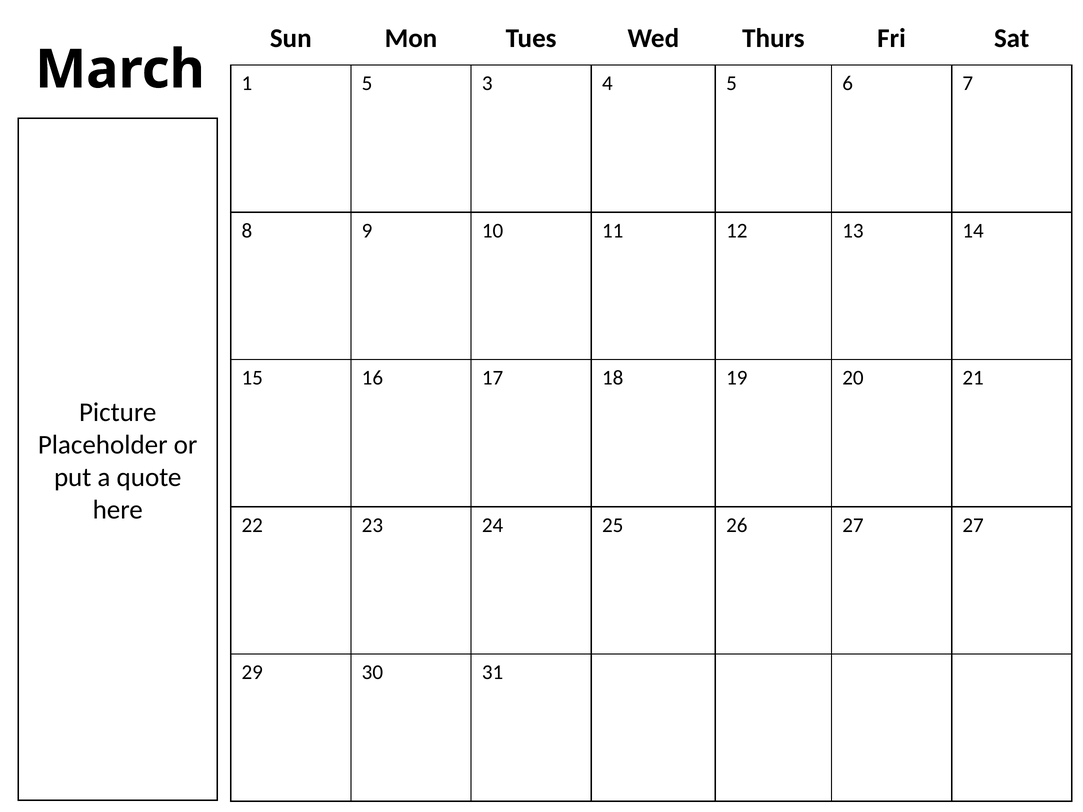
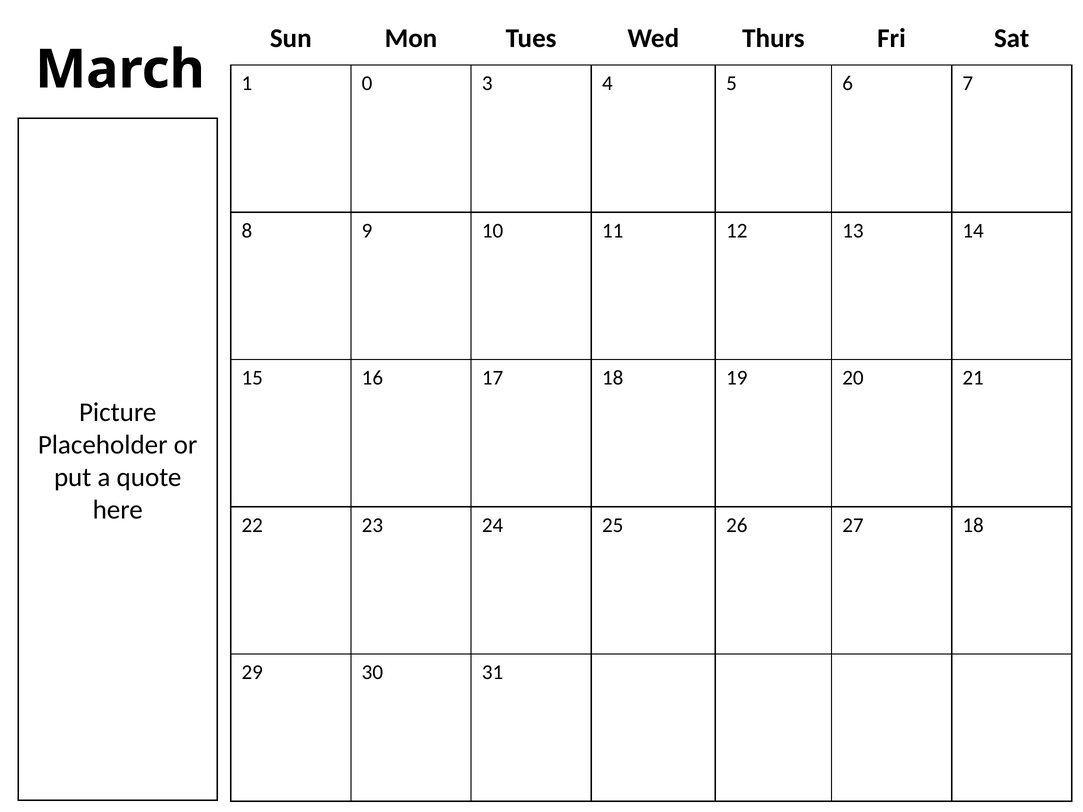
1 5: 5 -> 0 (367, 83)
27 27: 27 -> 18 (973, 525)
